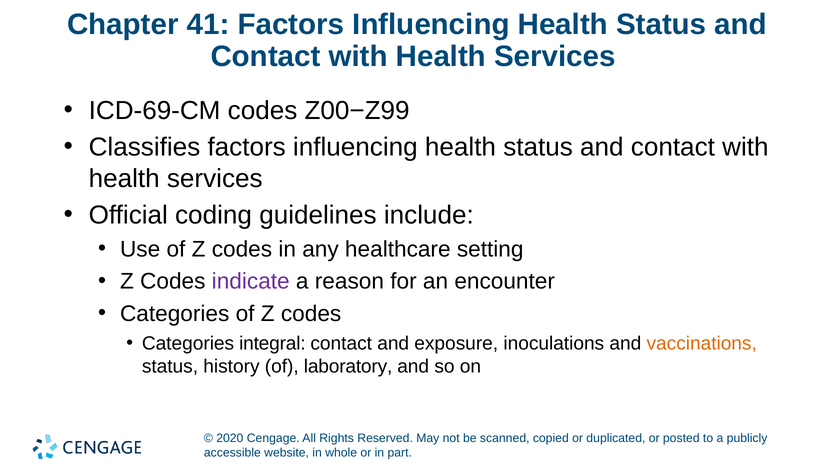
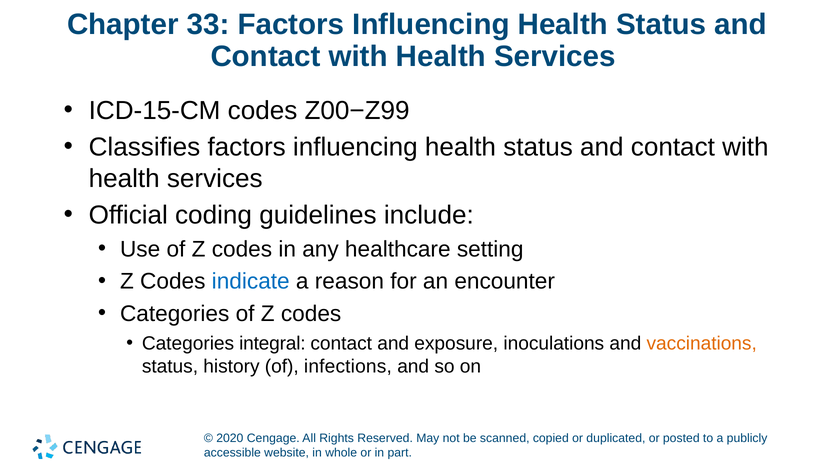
41: 41 -> 33 (208, 24)
ICD-69-CM: ICD-69-CM -> ICD-15-CM (155, 111)
indicate colour: purple -> blue (251, 282)
laboratory: laboratory -> infections (348, 367)
